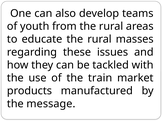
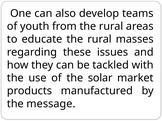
train: train -> solar (100, 78)
